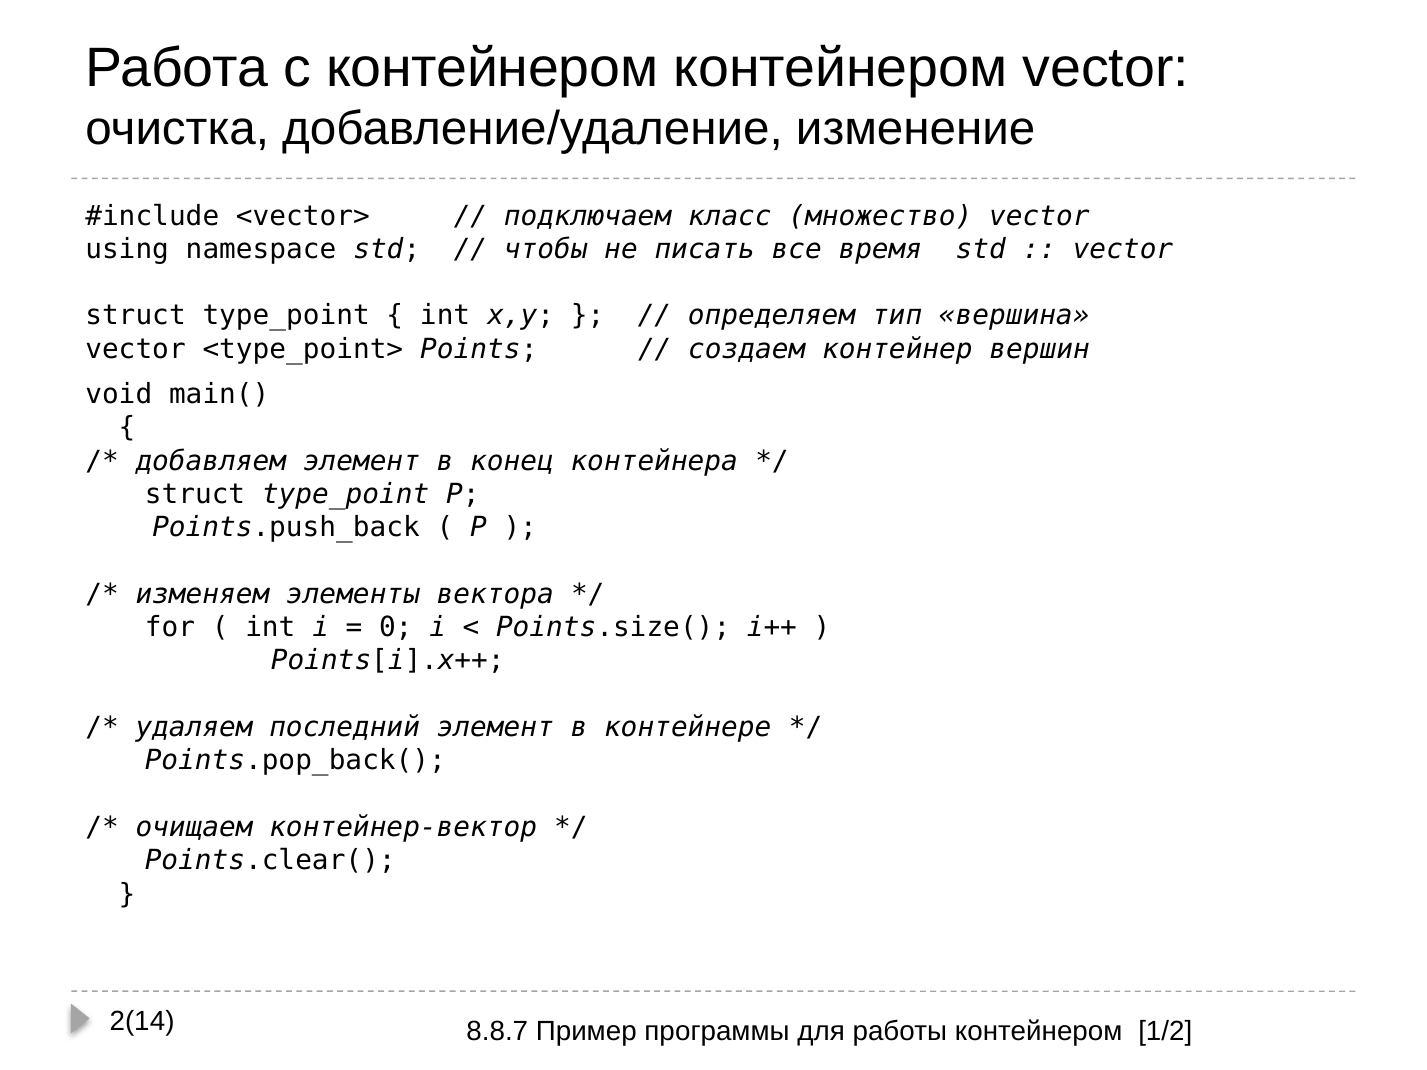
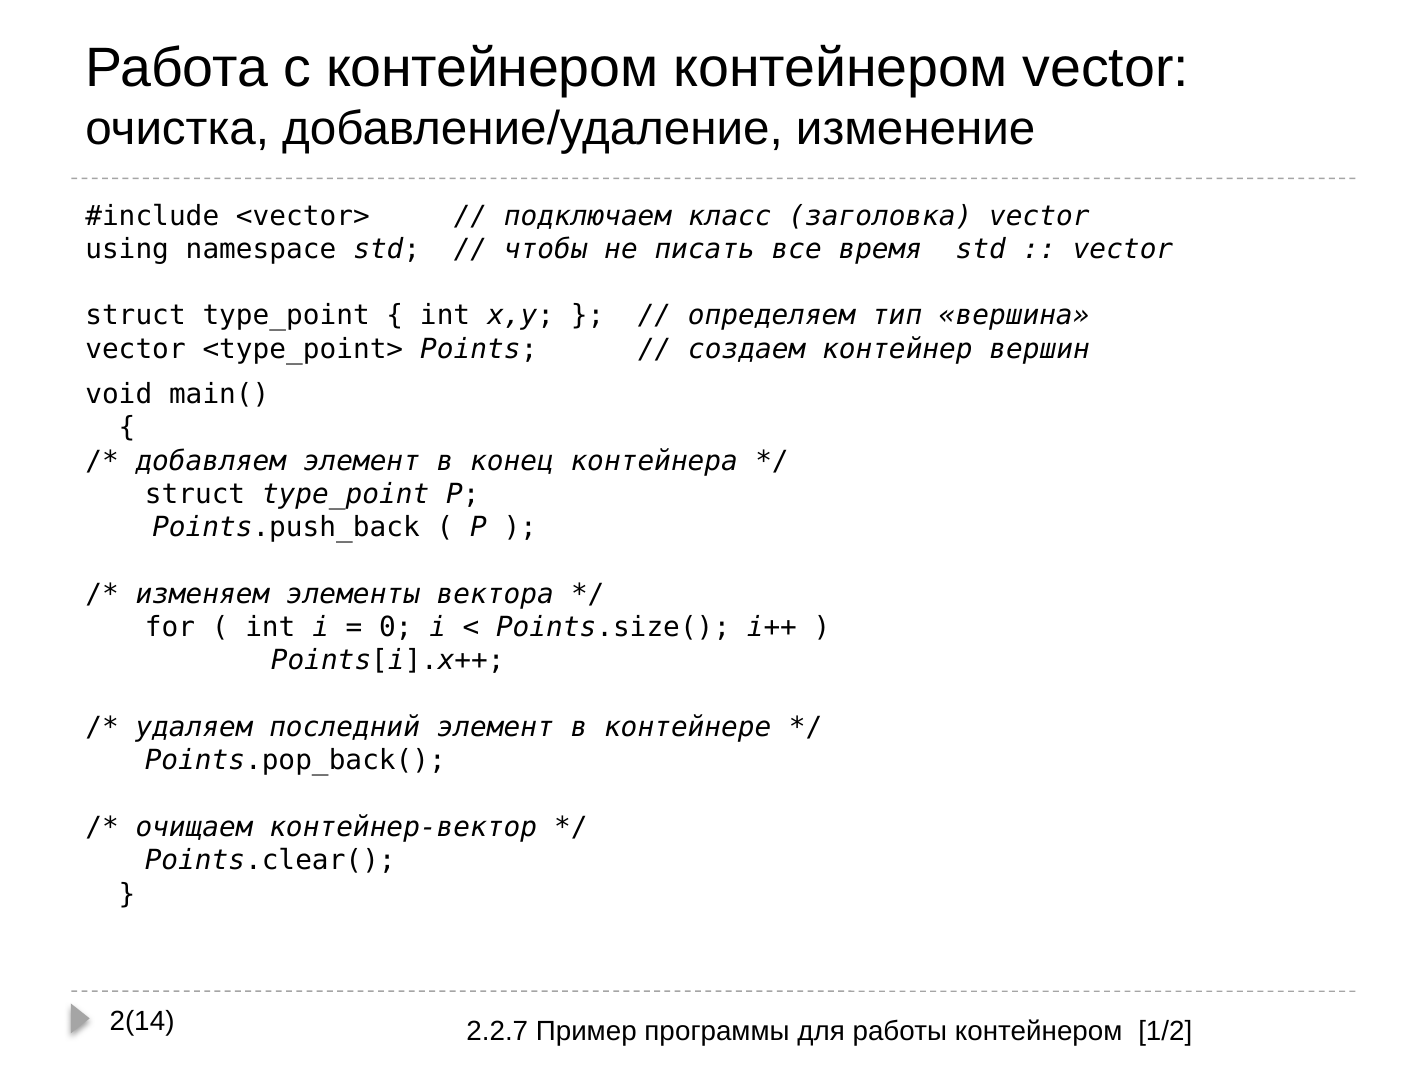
множество: множество -> заголовка (880, 216)
8.8.7: 8.8.7 -> 2.2.7 (497, 1032)
